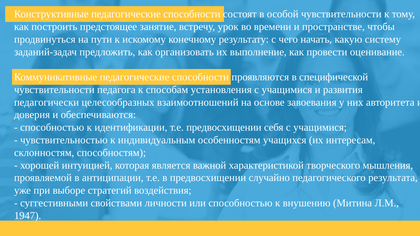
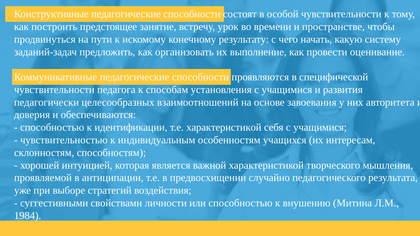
т.е предвосхищении: предвосхищении -> характеристикой (224, 128)
1947: 1947 -> 1984 (28, 216)
